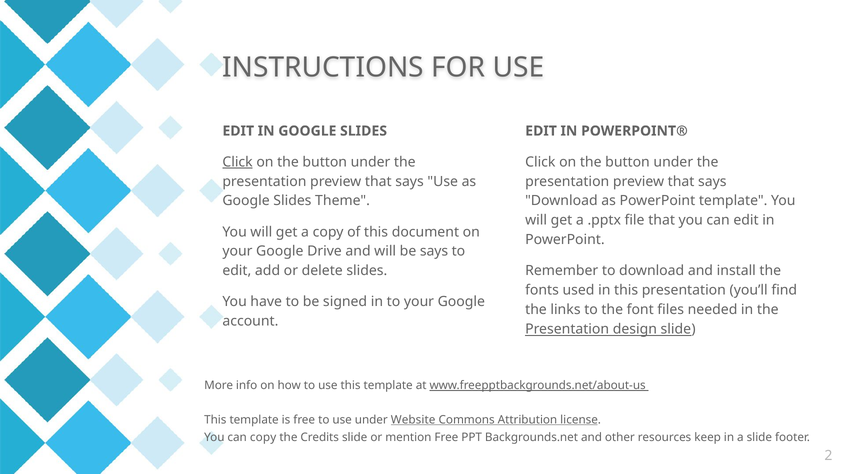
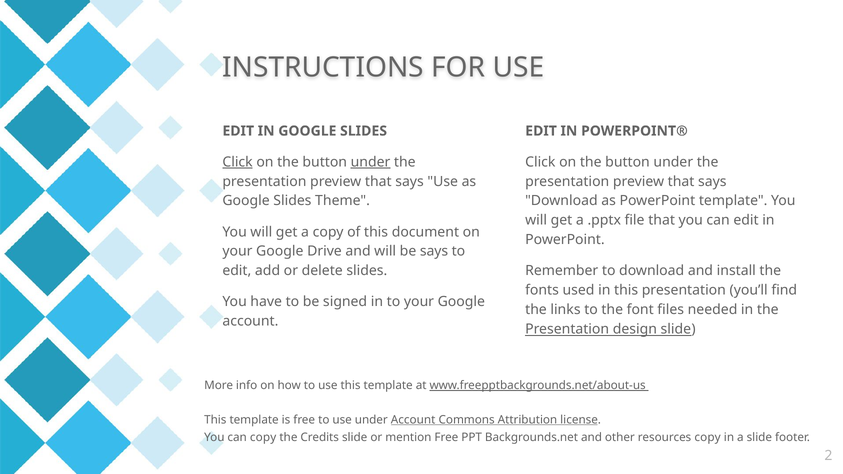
under underline: none -> present (371, 162)
under Website: Website -> Account (413, 420)
resources keep: keep -> copy (708, 438)
